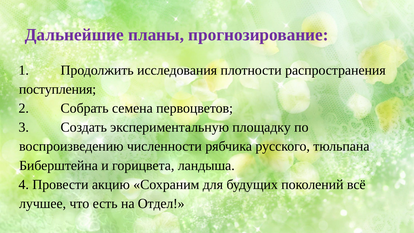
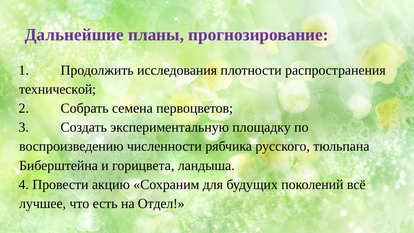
поступления: поступления -> технической (58, 89)
